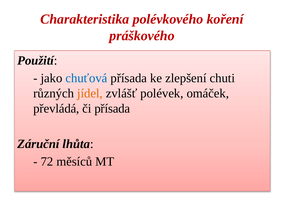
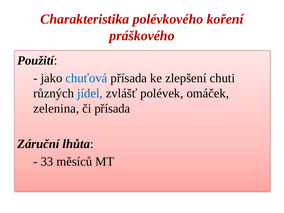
jídel colour: orange -> blue (90, 93)
převládá: převládá -> zelenina (56, 108)
72: 72 -> 33 (47, 162)
